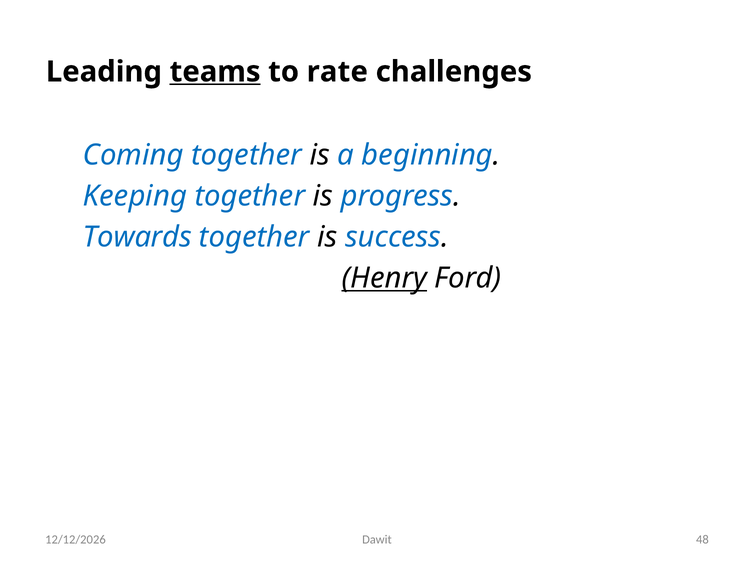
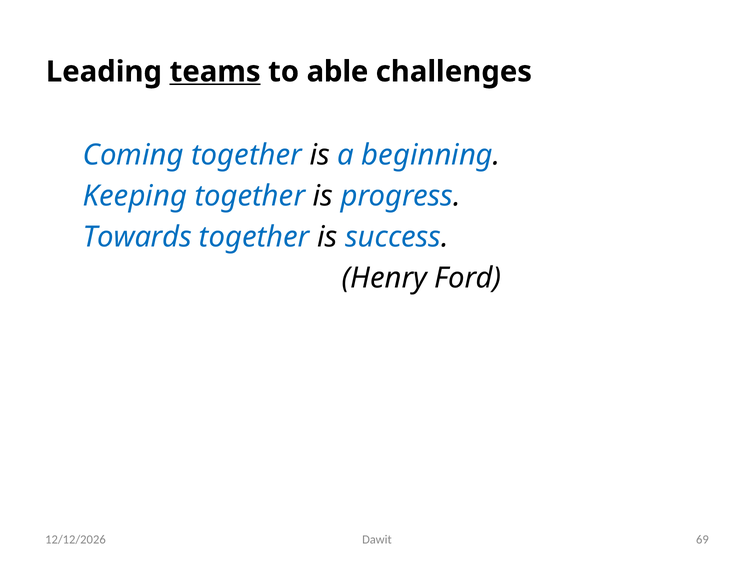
rate: rate -> able (337, 72)
Henry underline: present -> none (384, 278)
48: 48 -> 69 (702, 540)
